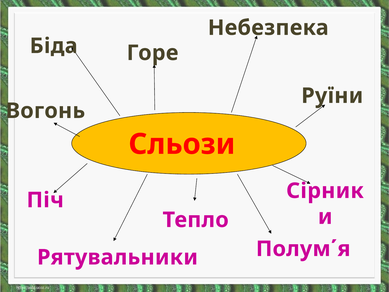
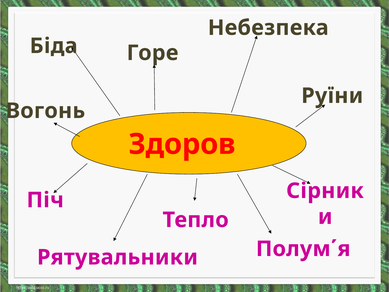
Сльози: Сльози -> Здоров (182, 144)
